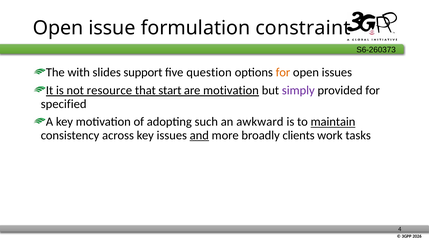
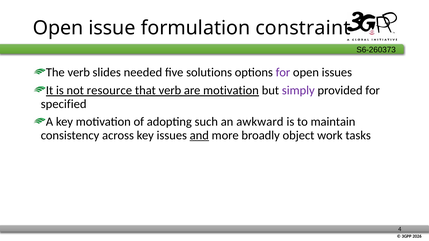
The with: with -> verb (79, 73)
support: support -> needed (143, 73)
question: question -> solutions (209, 73)
for colour: orange -> purple (283, 73)
that start: start -> verb (170, 91)
maintain underline: present -> none (333, 122)
clients: clients -> object (299, 136)
